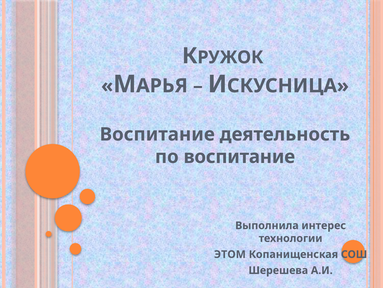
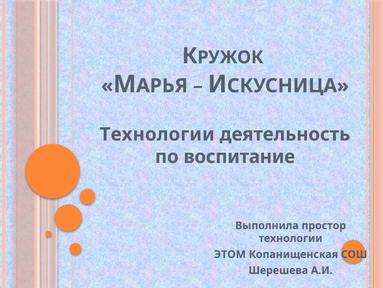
Воспитание: Воспитание -> Технологии (157, 134)
интерес: интерес -> простор (324, 225)
